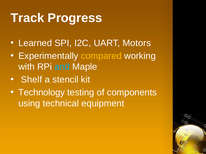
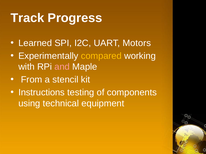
and colour: light blue -> pink (62, 67)
Shelf: Shelf -> From (32, 80)
Technology: Technology -> Instructions (42, 93)
